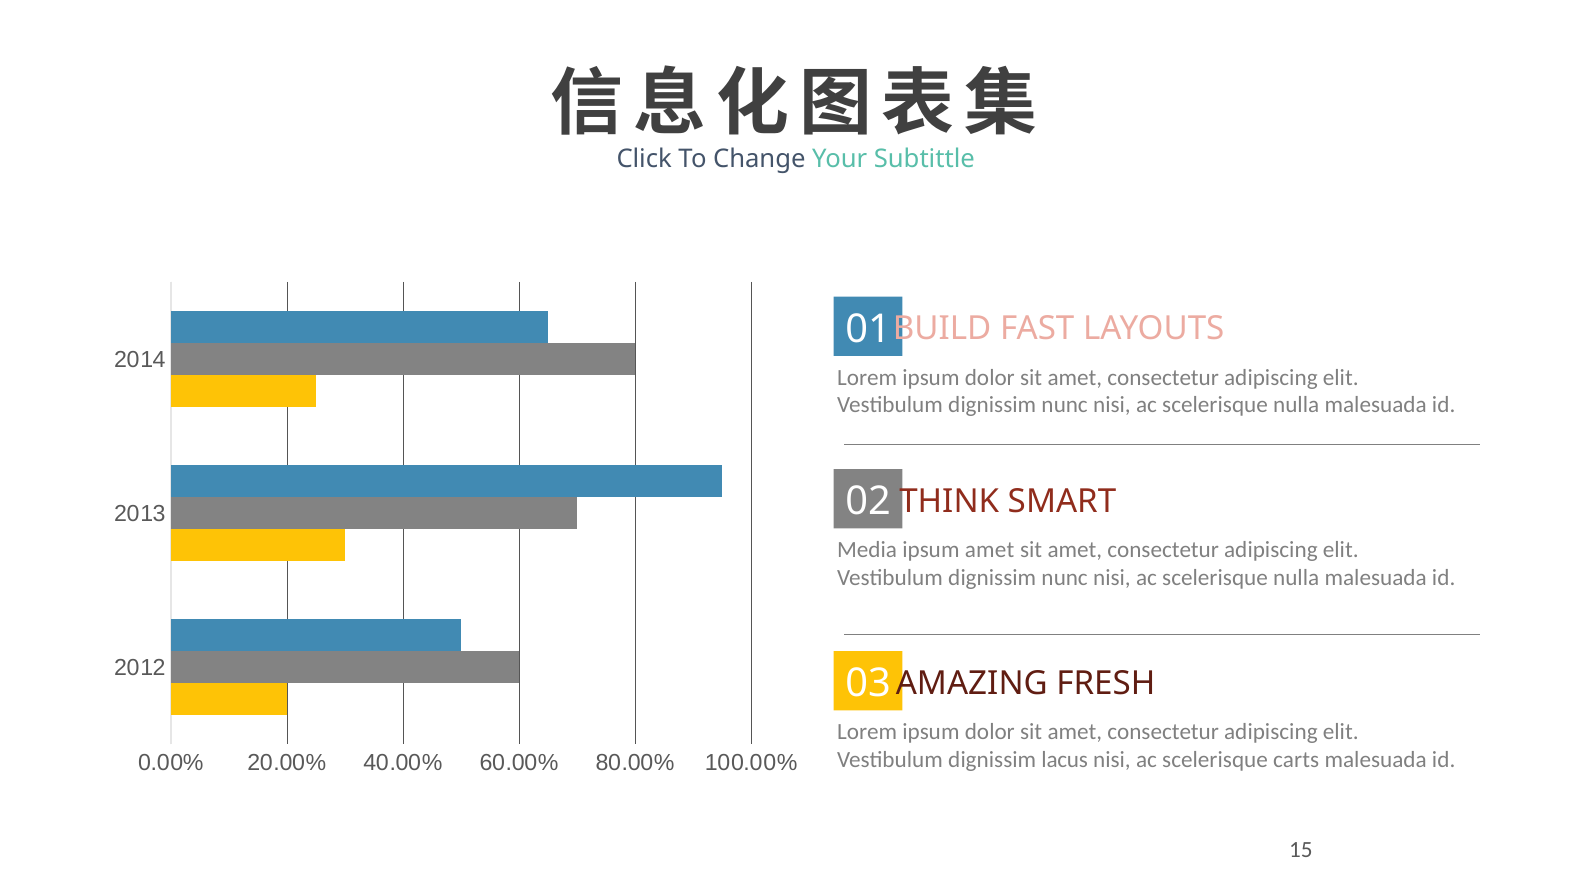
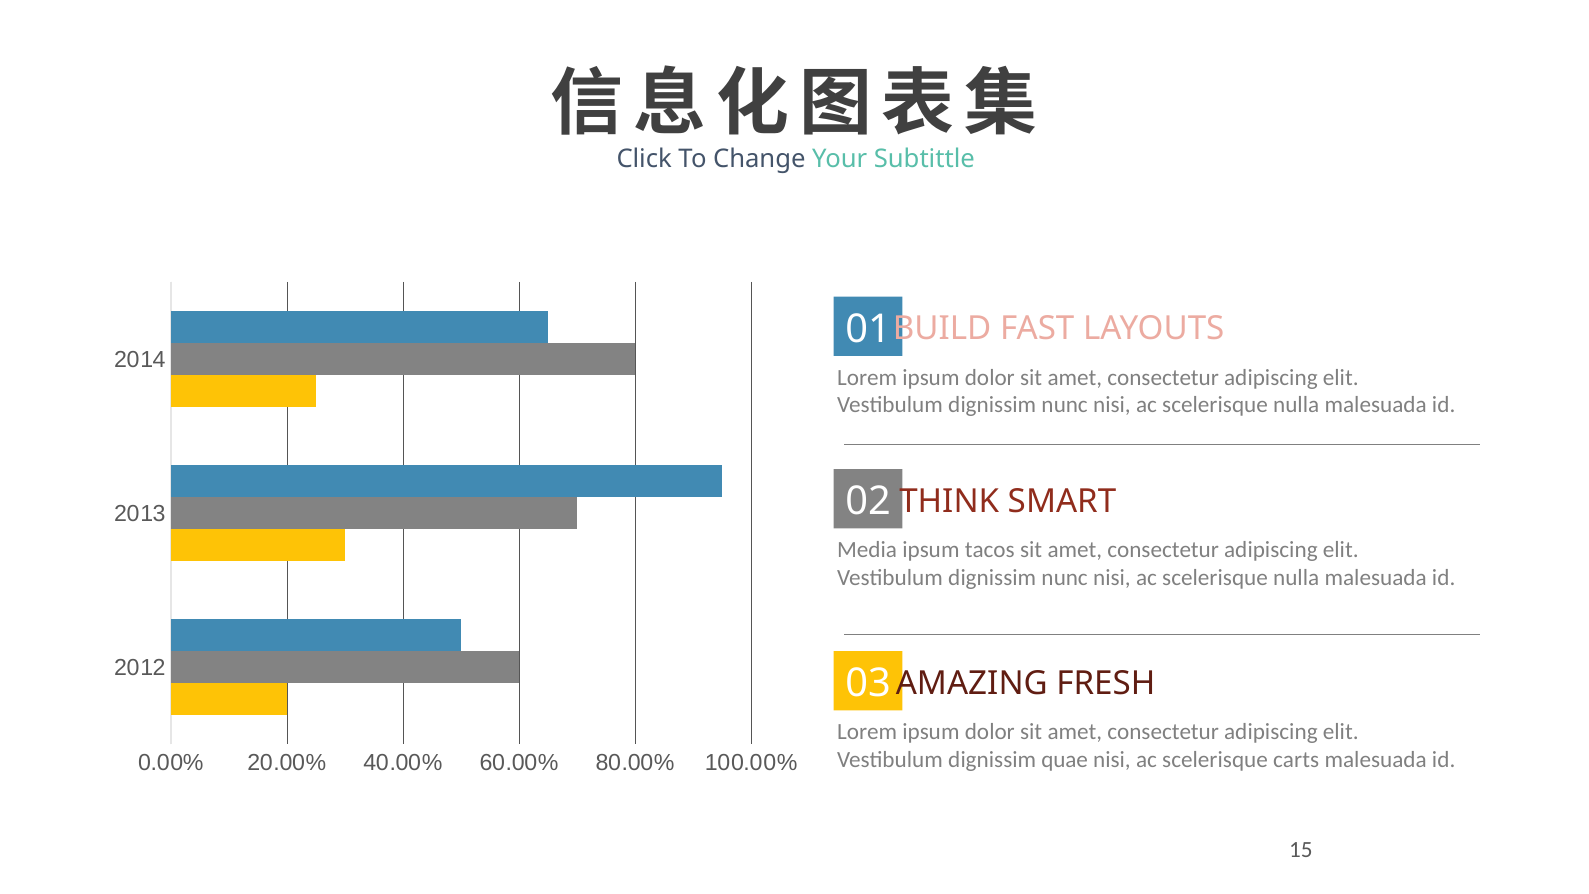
ipsum amet: amet -> tacos (990, 550)
lacus: lacus -> quae (1065, 760)
